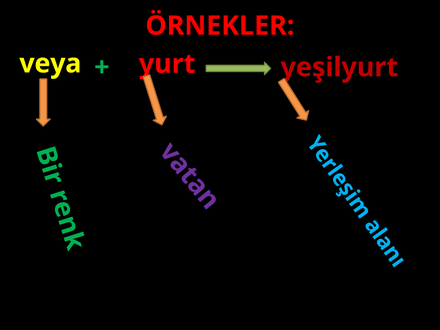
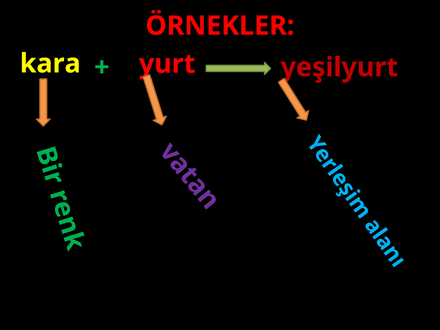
veya: veya -> kara (50, 64)
